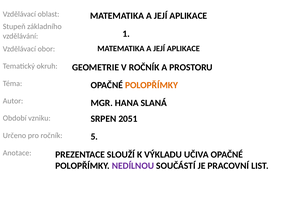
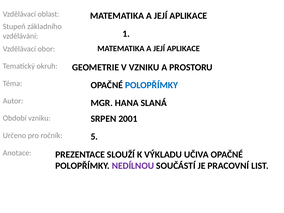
V ROČNÍK: ROČNÍK -> VZNIKU (144, 67)
POLOPŘÍMKY colour: orange -> blue (151, 85)
2051: 2051 -> 2001 (128, 119)
